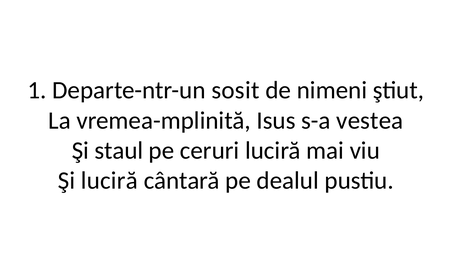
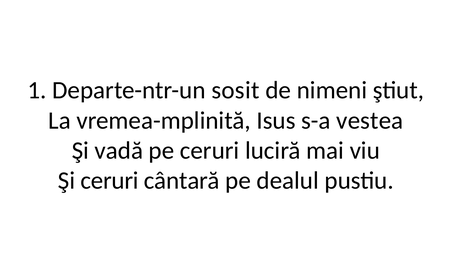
staul: staul -> vadă (119, 151)
Şi luciră: luciră -> ceruri (110, 181)
